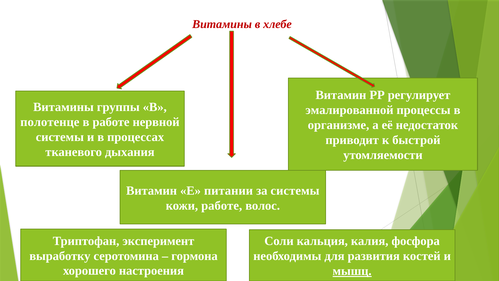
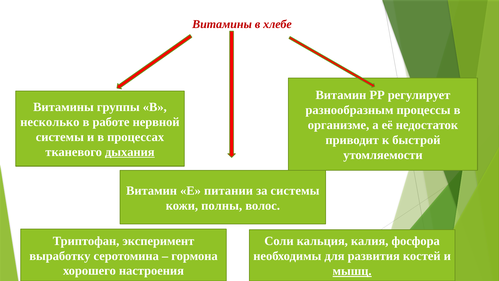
эмалированной: эмалированной -> разнообразным (349, 110)
полотенце: полотенце -> несколько (50, 122)
дыхания underline: none -> present (130, 152)
кожи работе: работе -> полны (222, 205)
